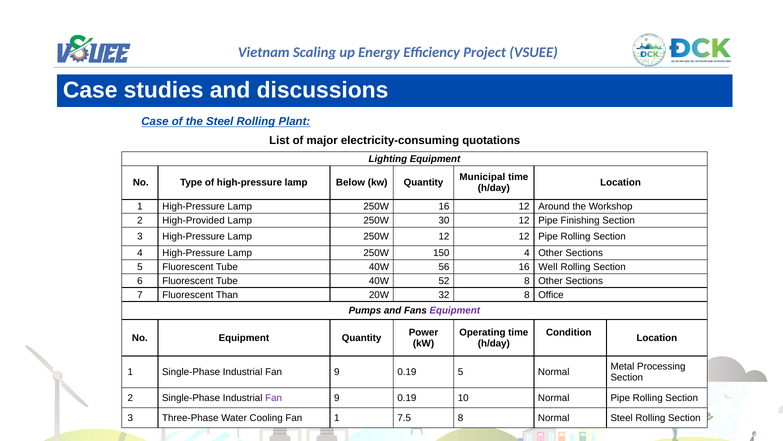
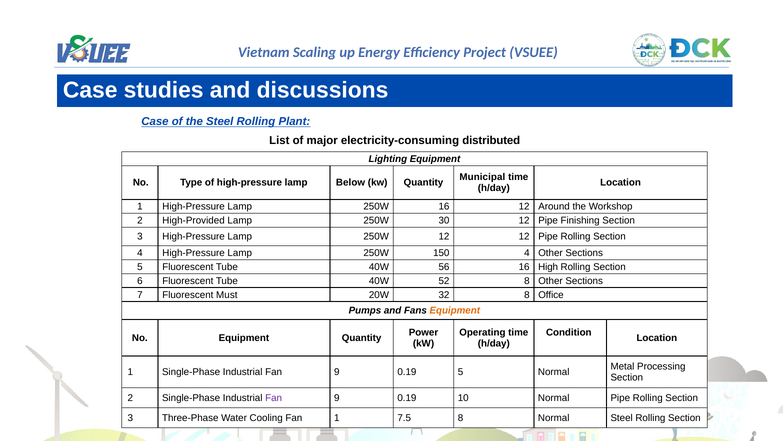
quotations: quotations -> distributed (491, 140)
Well: Well -> High (548, 266)
Than: Than -> Must (227, 294)
Equipment colour: purple -> orange (455, 310)
